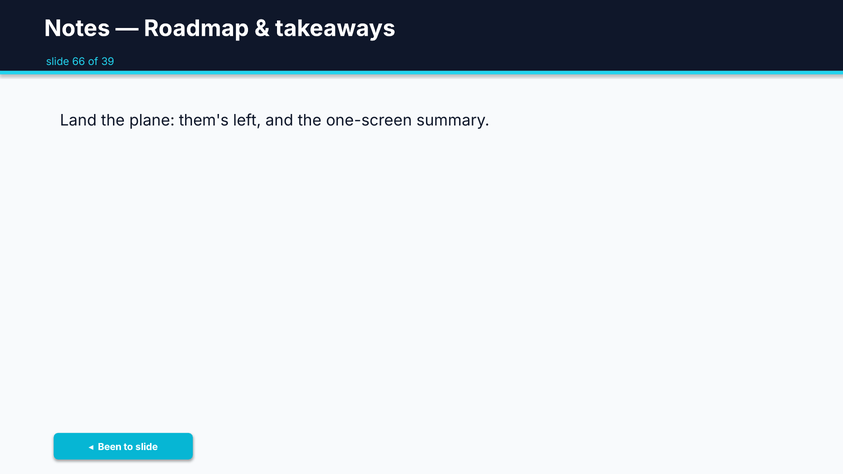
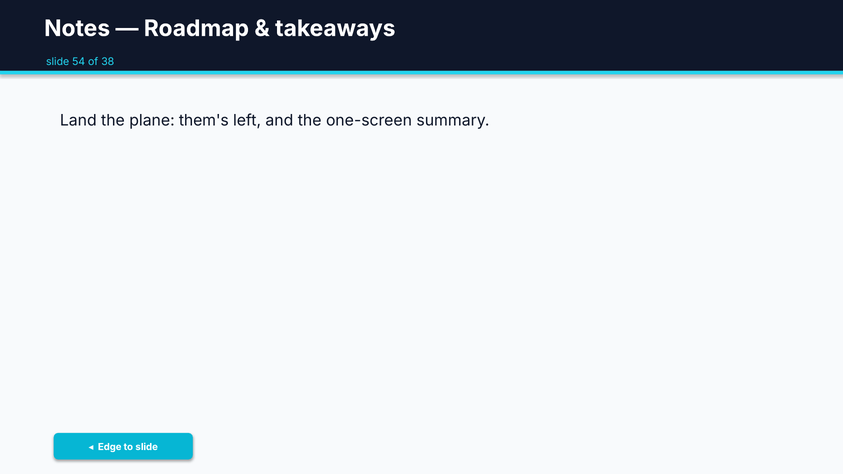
66: 66 -> 54 (79, 62)
39: 39 -> 38 (108, 62)
Been: Been -> Edge (110, 447)
